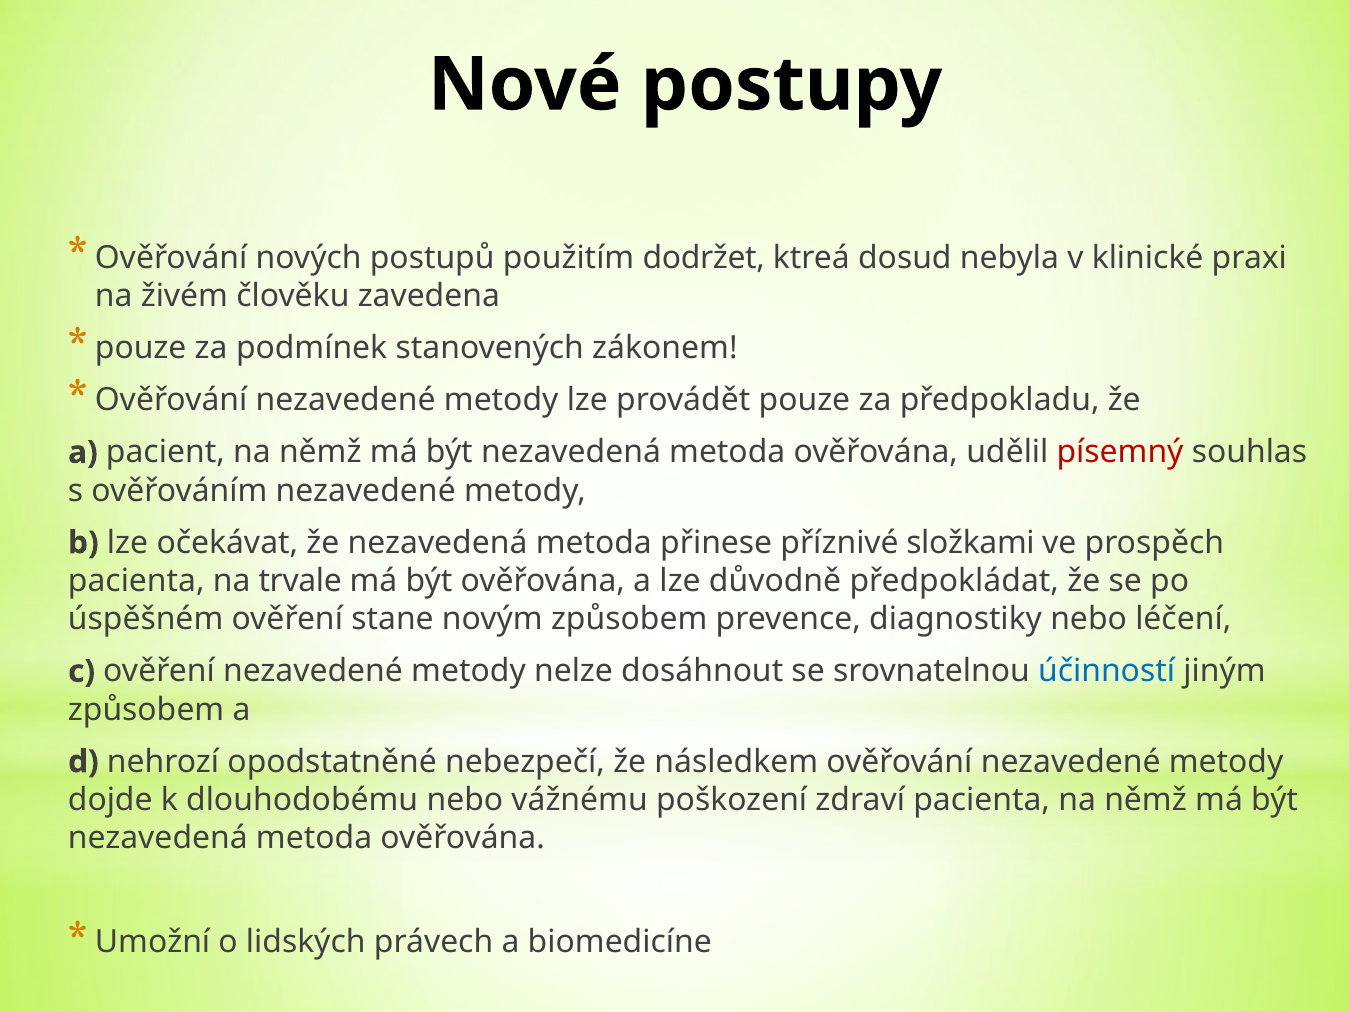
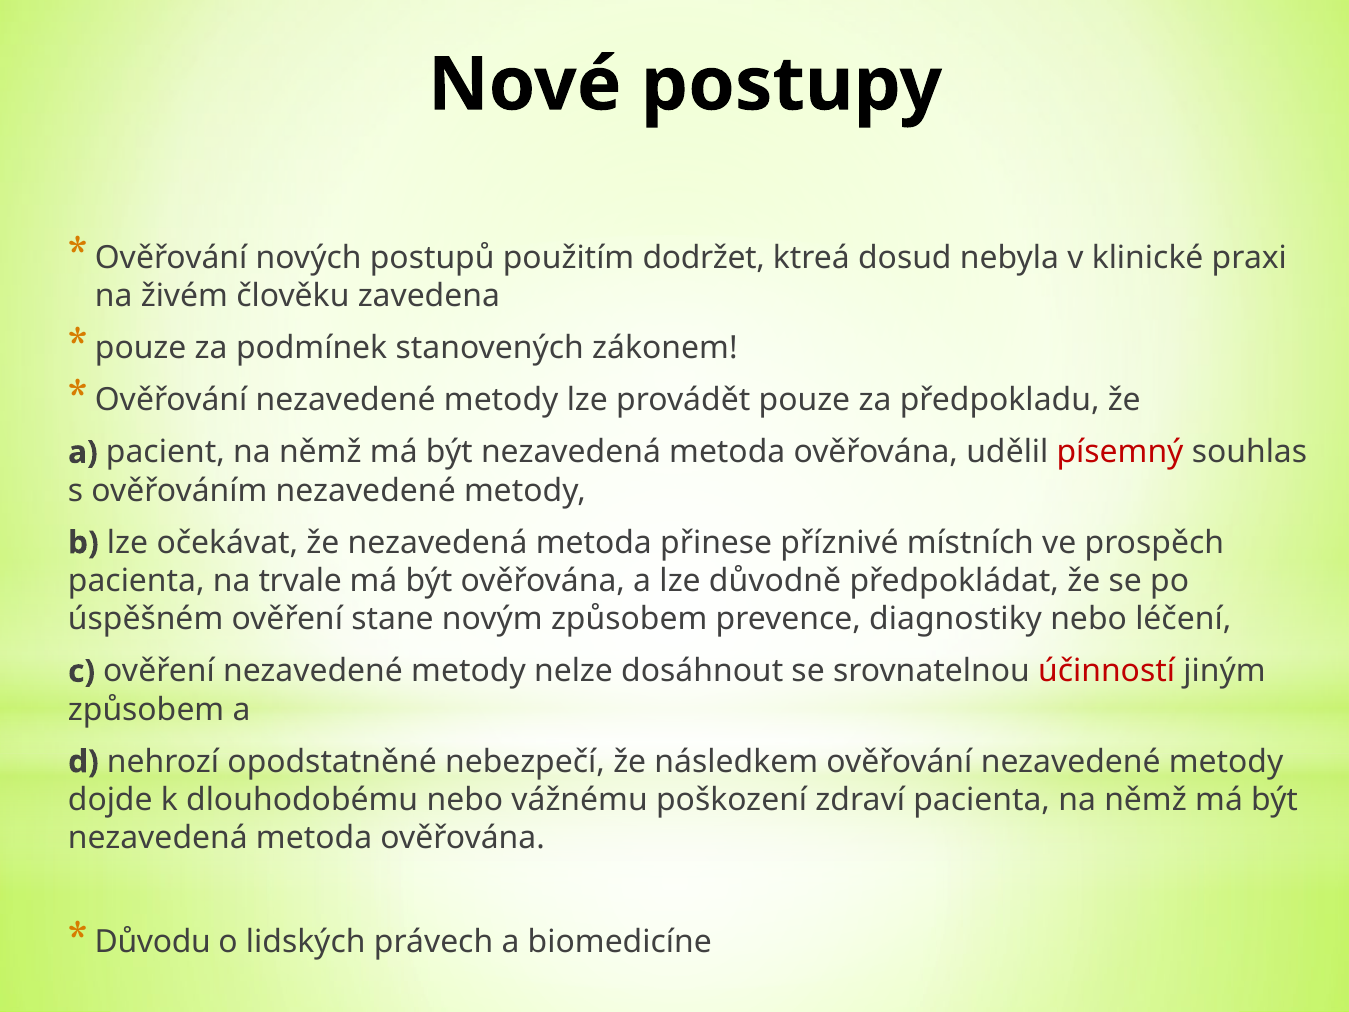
složkami: složkami -> místních (970, 543)
účinností colour: blue -> red (1107, 671)
Umožní: Umožní -> Důvodu (153, 942)
